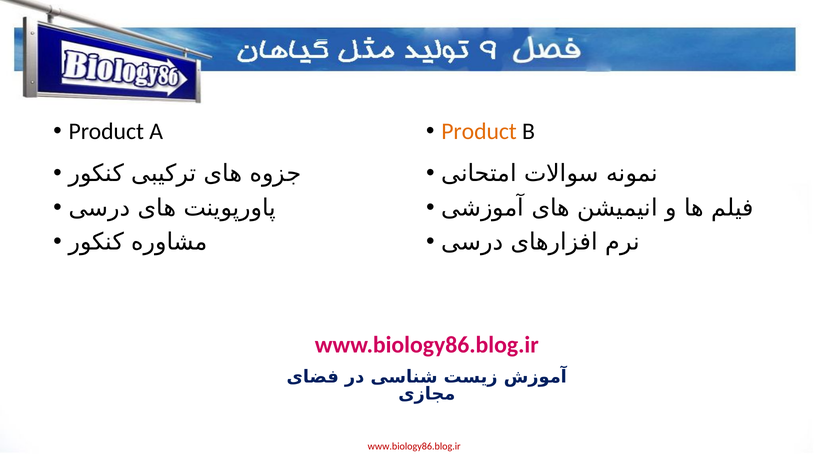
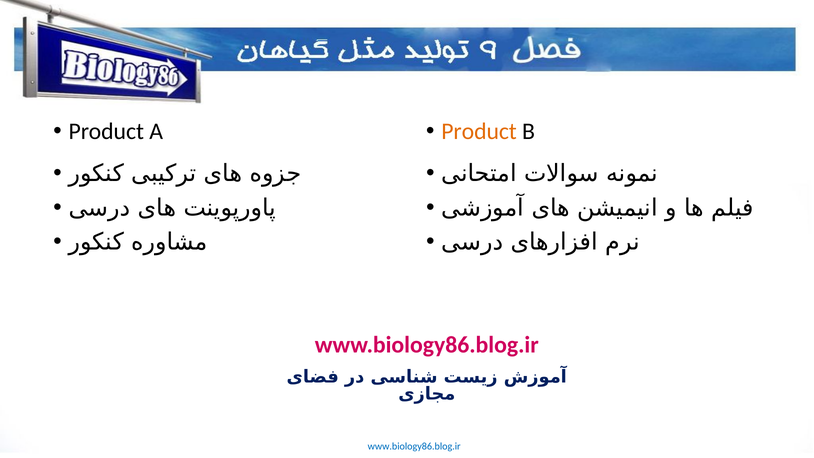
www.biology86.blog.ir colour: red -> blue (414, 446)
